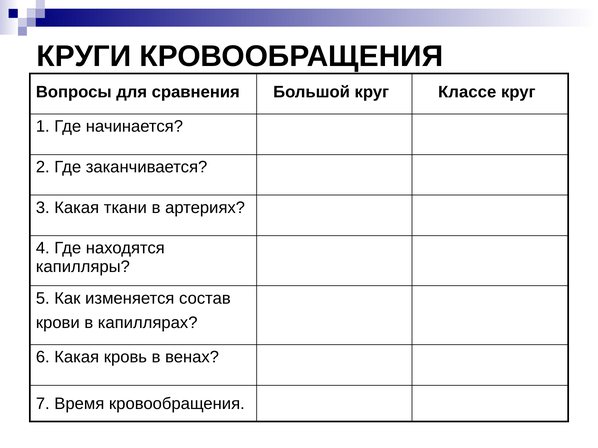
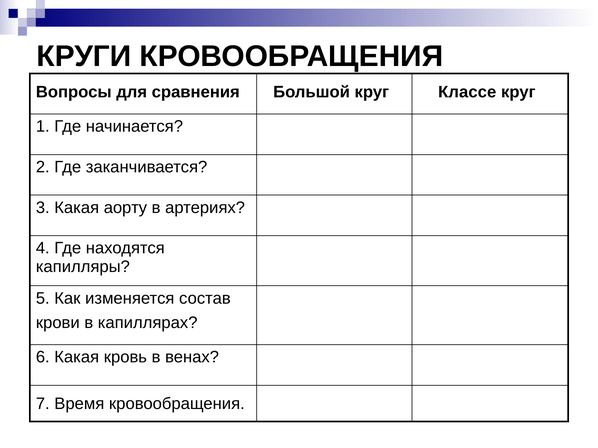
ткани: ткани -> аорту (125, 208)
